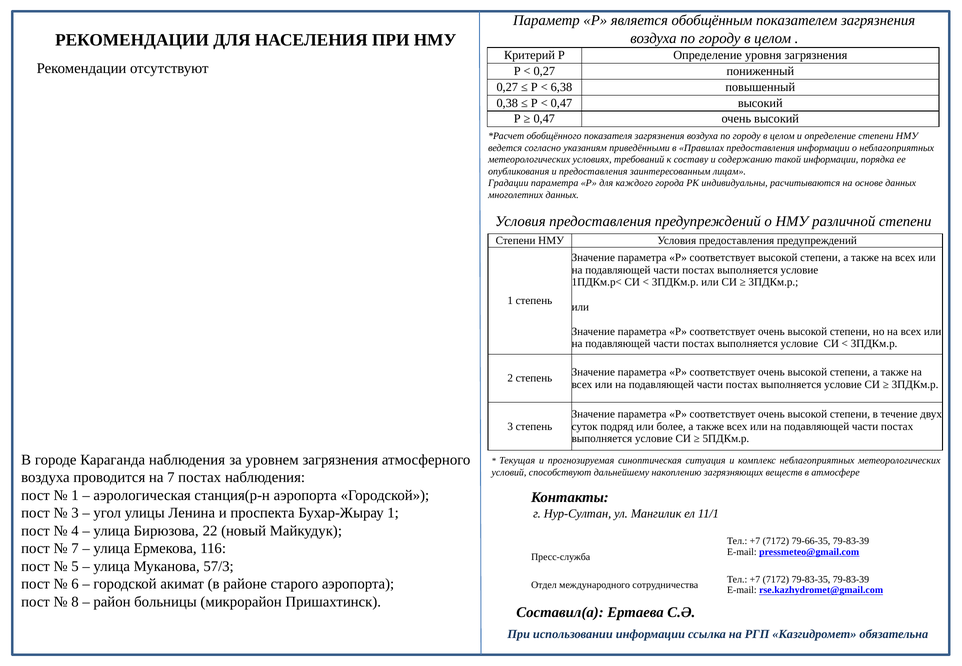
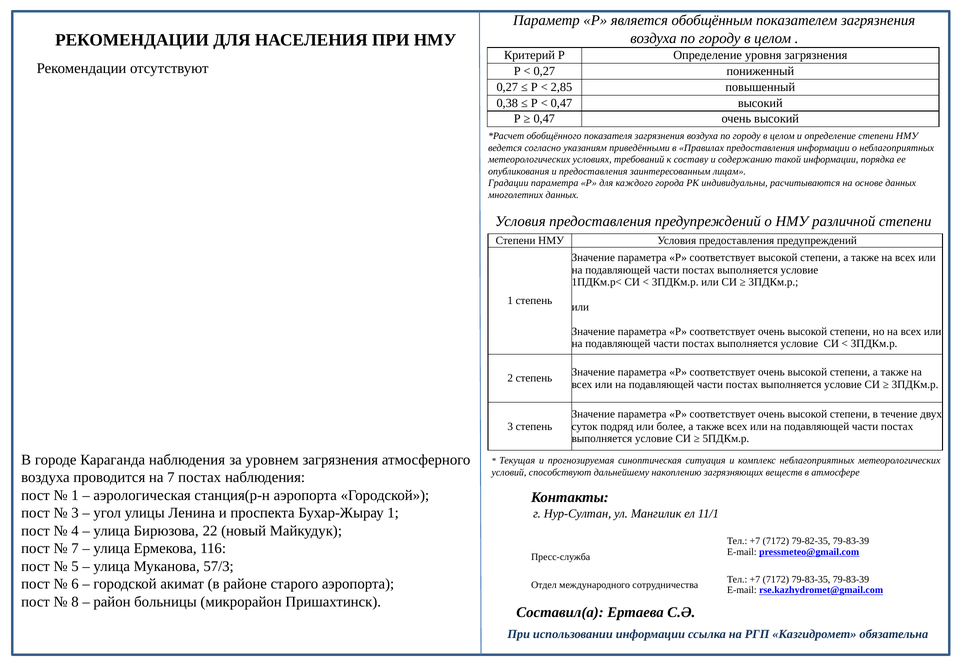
6,38: 6,38 -> 2,85 (561, 87)
79-66-35: 79-66-35 -> 79-82-35 (811, 541)
